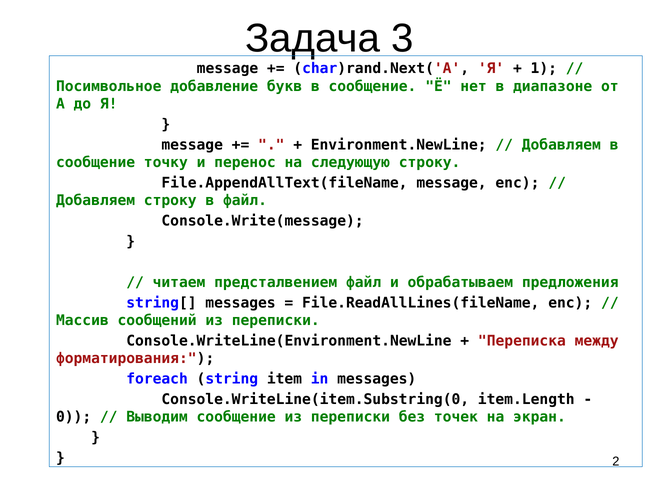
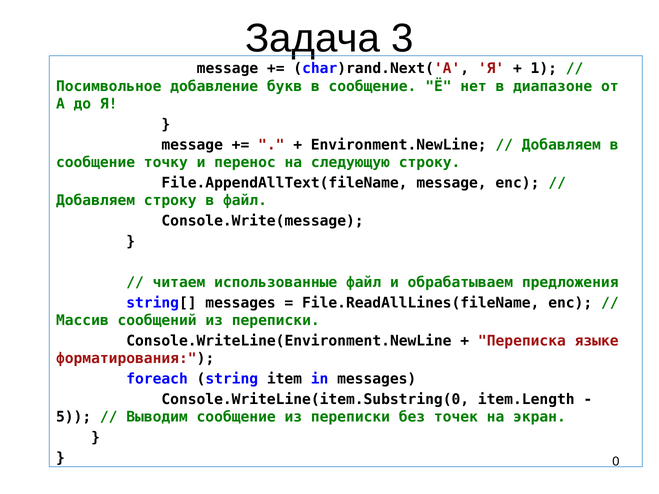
предсталвением: предсталвением -> использованные (276, 282)
между: между -> языке (597, 341)
0: 0 -> 5 (74, 417)
2: 2 -> 0 (616, 462)
